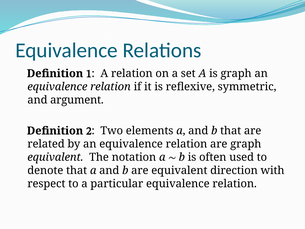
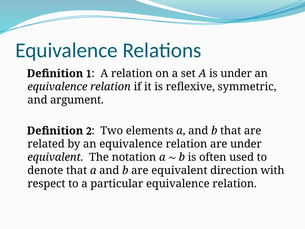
is graph: graph -> under (236, 73)
are graph: graph -> under (246, 144)
